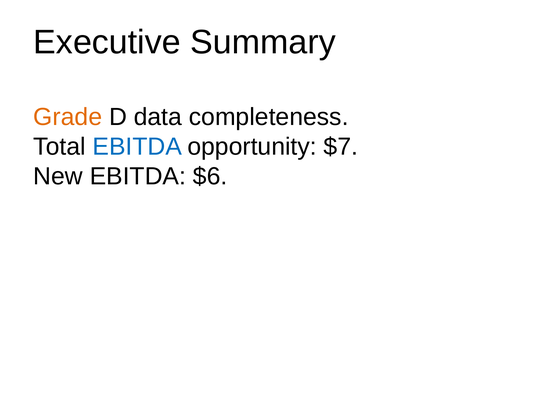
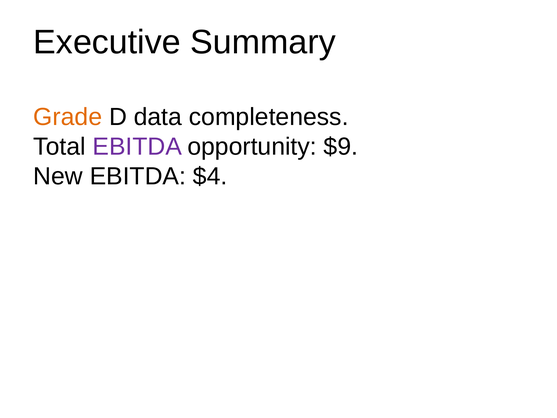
EBITDA colour: blue -> purple (137, 147)
$7: $7 -> $9 (341, 147)
$6: $6 -> $4 (210, 176)
